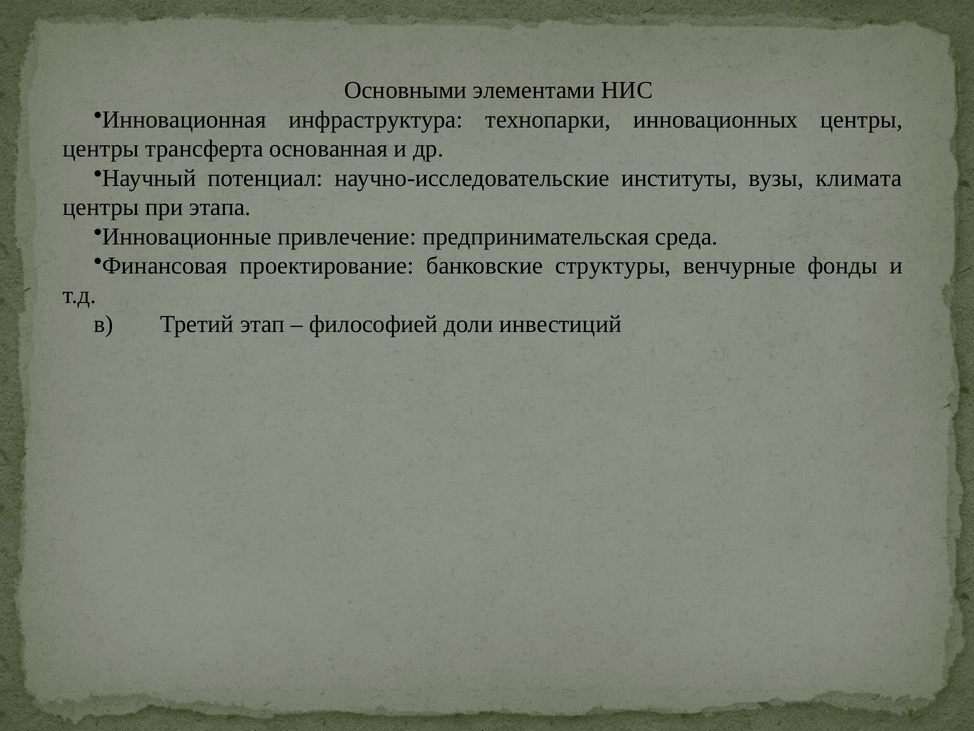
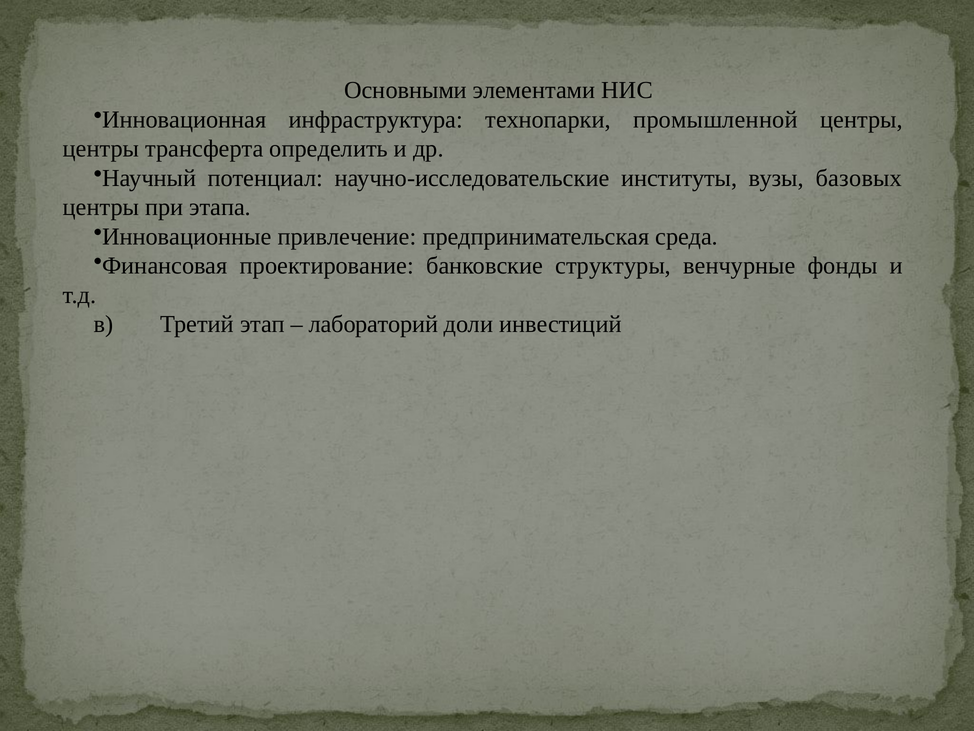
инновационных: инновационных -> промышленной (716, 120)
основанная: основанная -> определить (329, 149)
климата: климата -> базовых (859, 178)
философией: философией -> лабораторий (374, 324)
